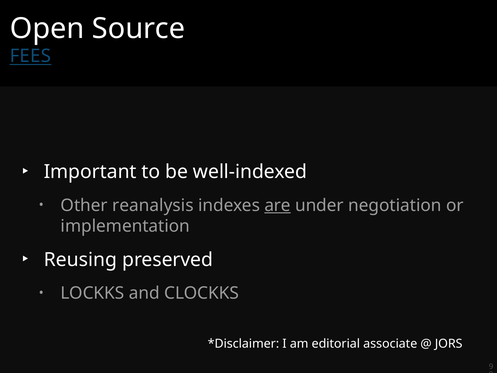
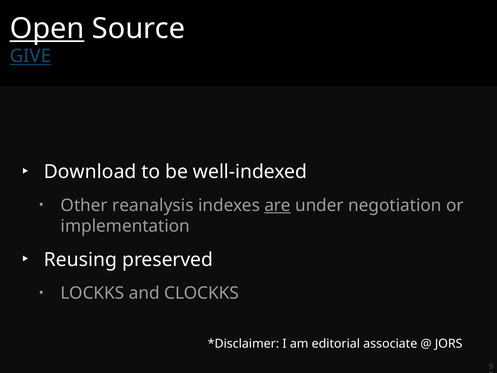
Open underline: none -> present (47, 29)
FEES: FEES -> GIVE (30, 56)
Important: Important -> Download (90, 172)
